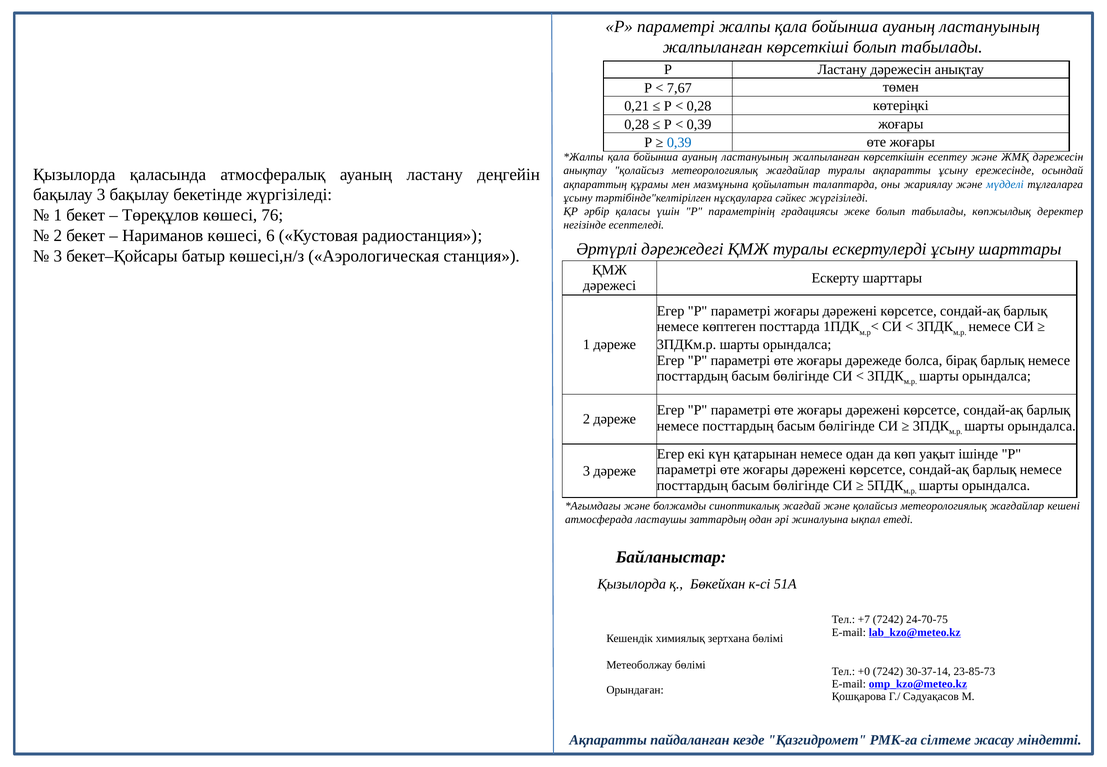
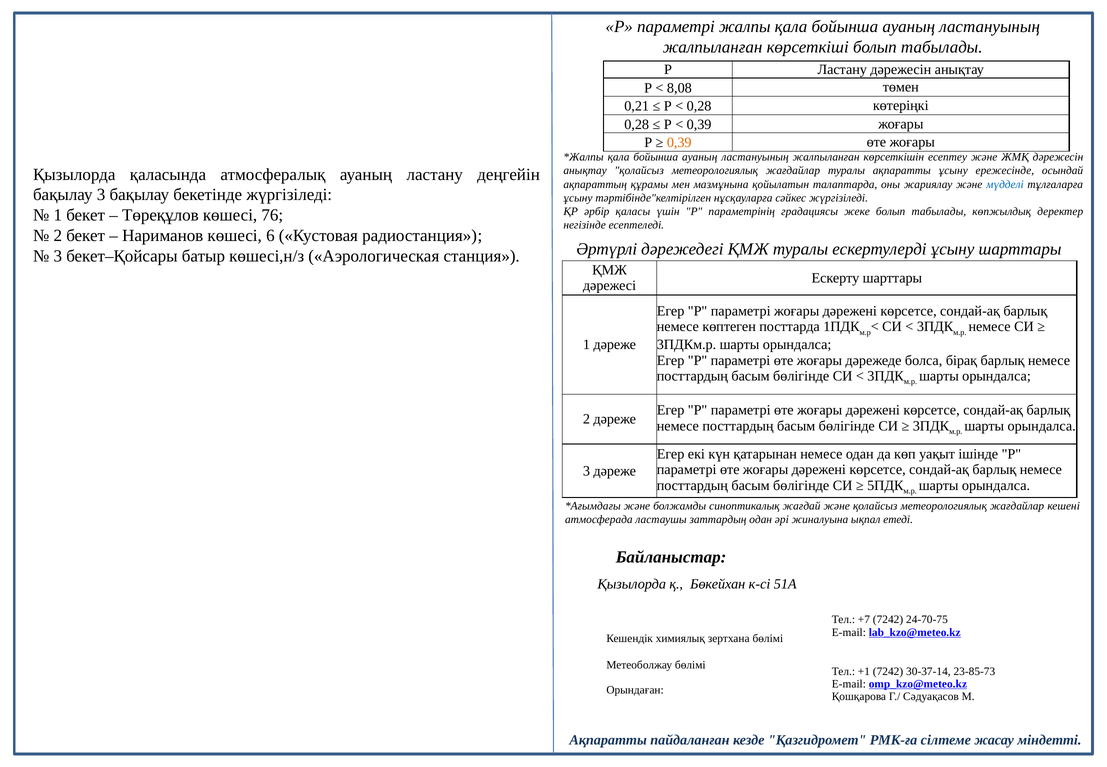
7,67: 7,67 -> 8,08 (679, 88)
0,39 colour: blue -> orange (679, 143)
+0: +0 -> +1 (864, 671)
